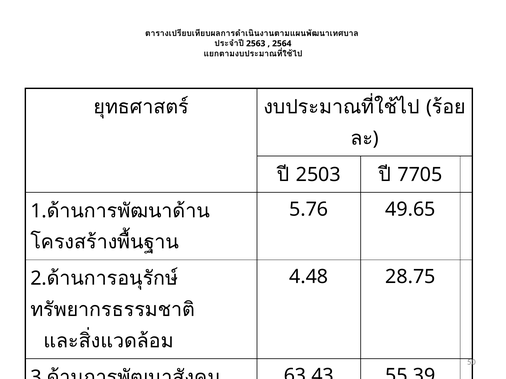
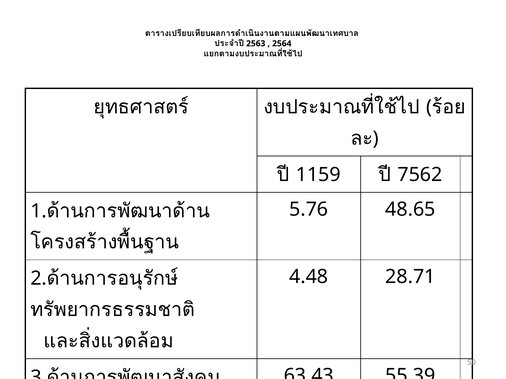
2503: 2503 -> 1159 (318, 175)
7705: 7705 -> 7562 (420, 175)
49.65: 49.65 -> 48.65 (410, 210)
28.75: 28.75 -> 28.71 (410, 277)
